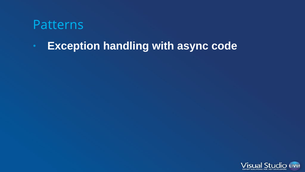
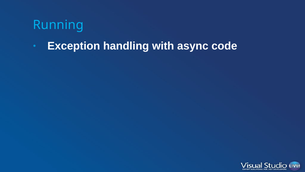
Patterns: Patterns -> Running (58, 25)
